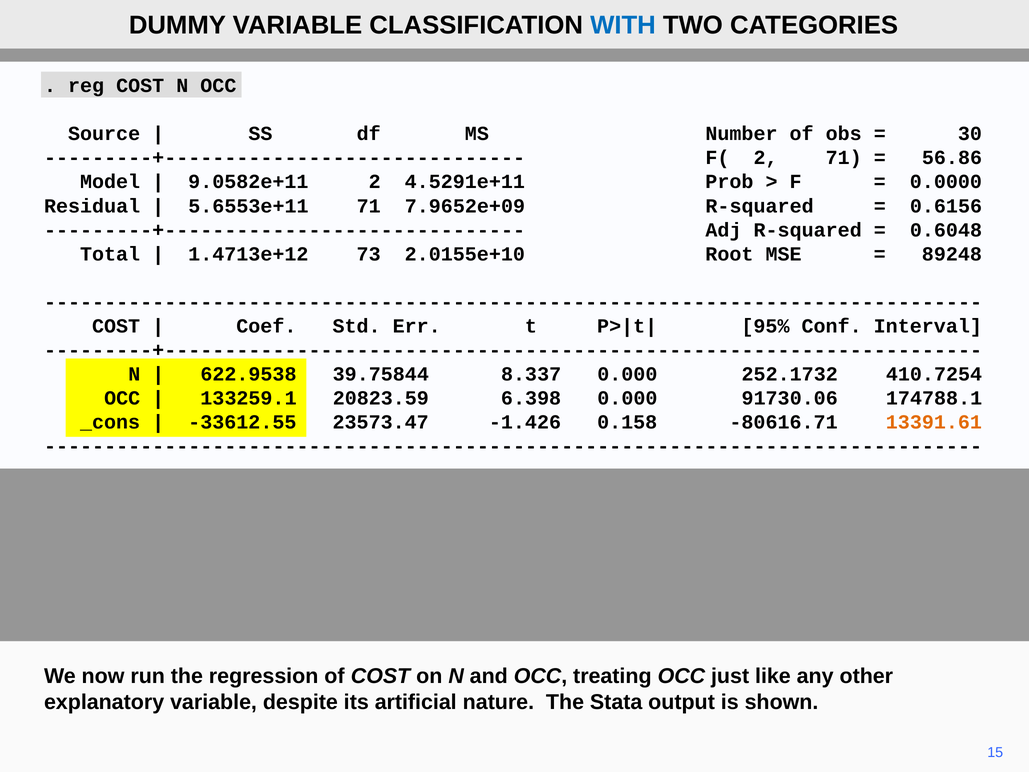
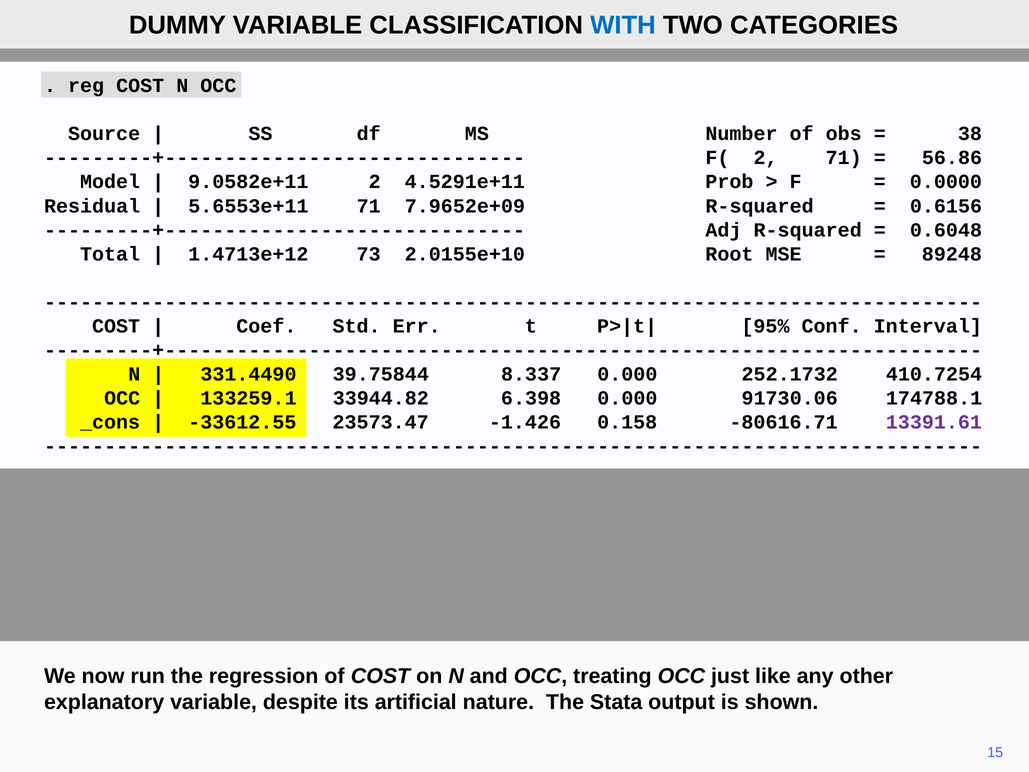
30: 30 -> 38 (970, 134)
622.9538: 622.9538 -> 331.4490 (248, 374)
20823.59: 20823.59 -> 33944.82 (381, 398)
13391.61 colour: orange -> purple (934, 422)
